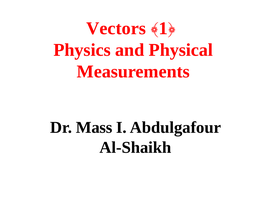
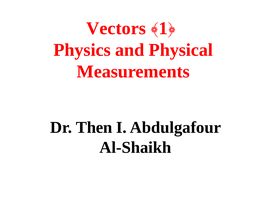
Mass: Mass -> Then (94, 128)
